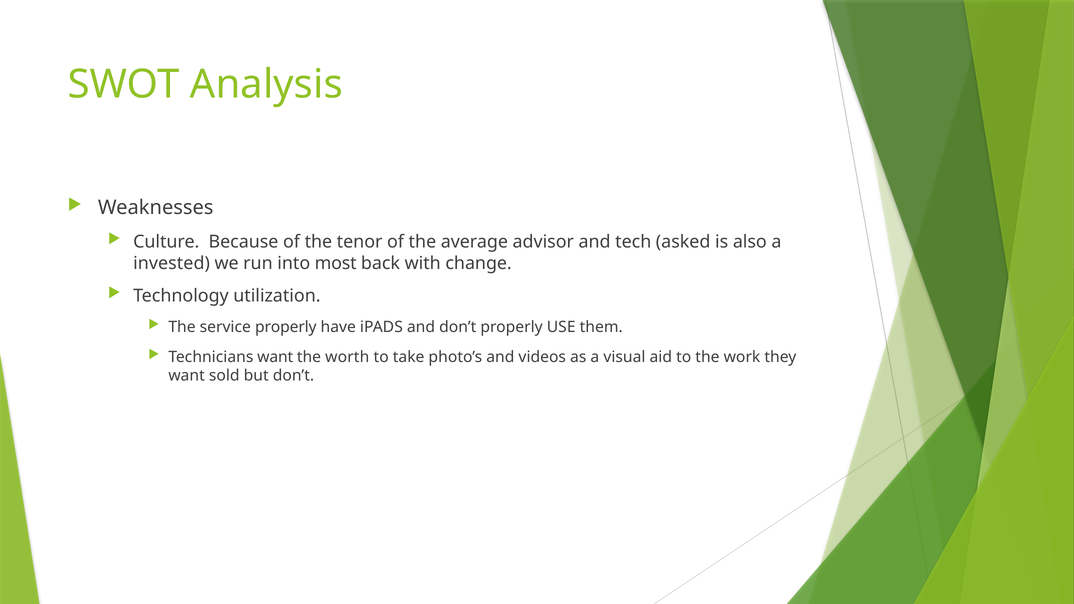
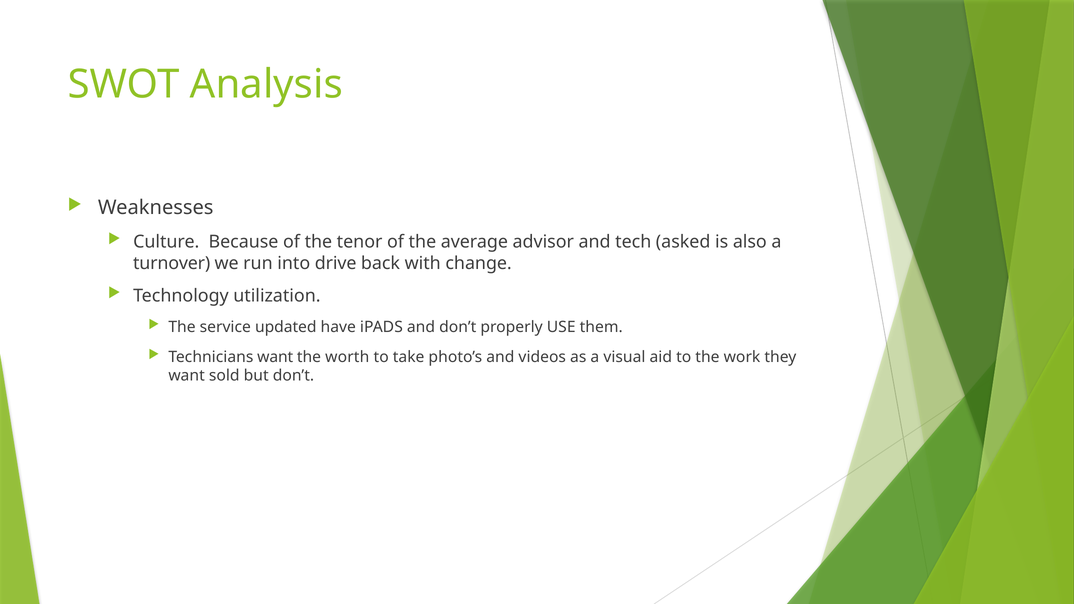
invested: invested -> turnover (172, 263)
most: most -> drive (336, 263)
service properly: properly -> updated (286, 327)
